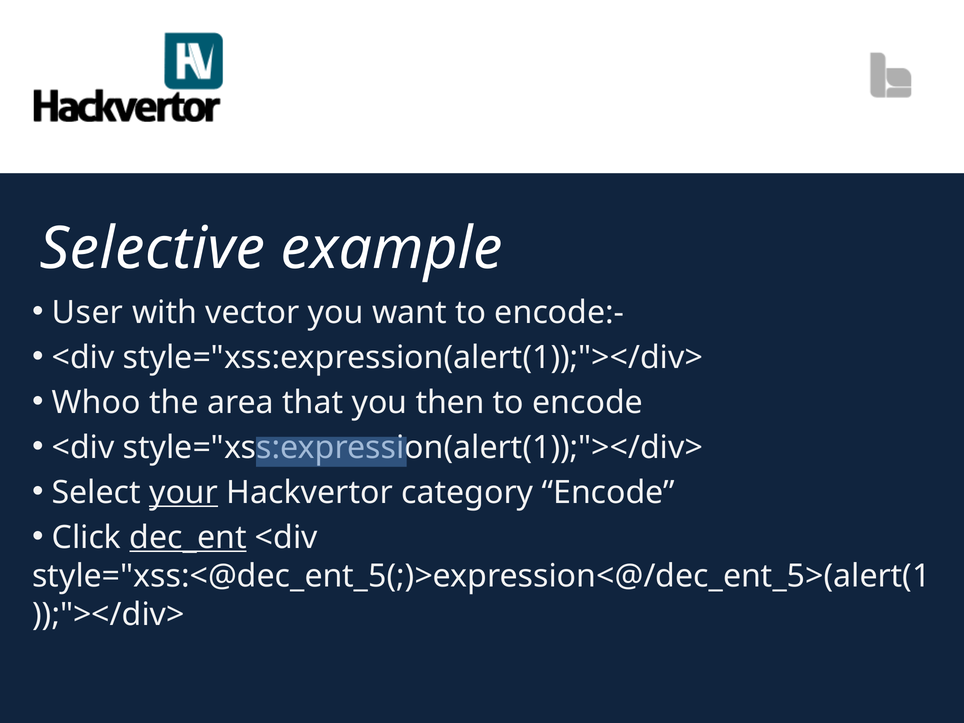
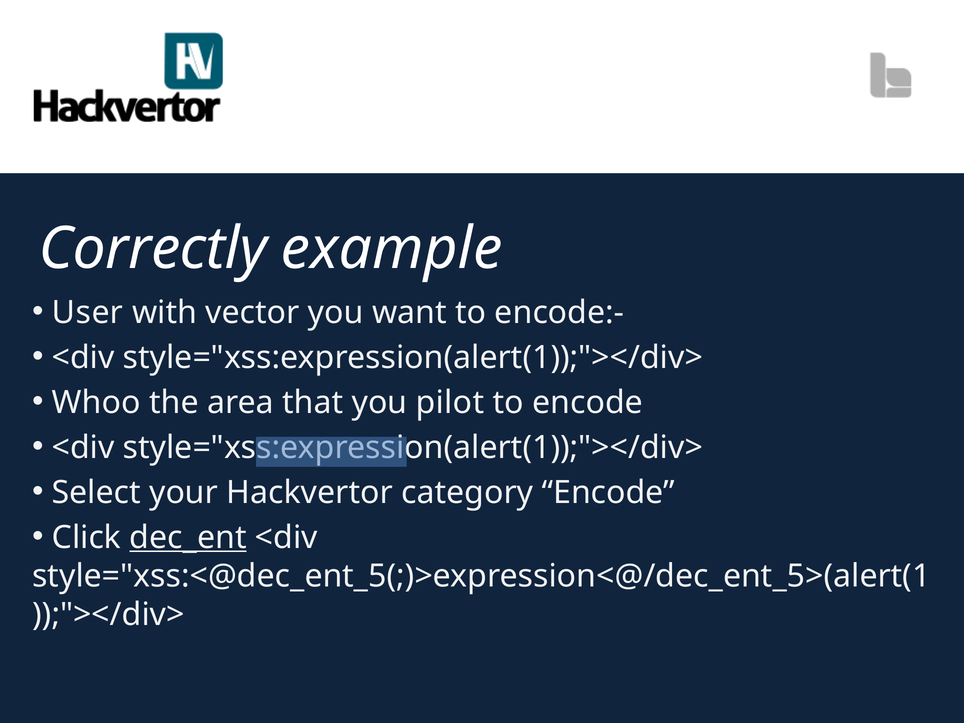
Selective: Selective -> Correctly (153, 249)
then: then -> pilot (450, 403)
your underline: present -> none (184, 492)
